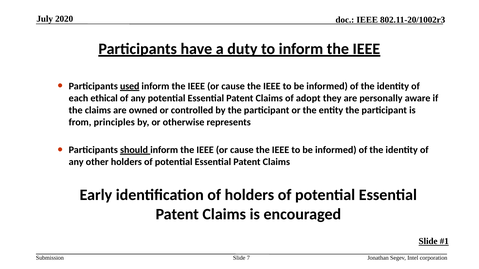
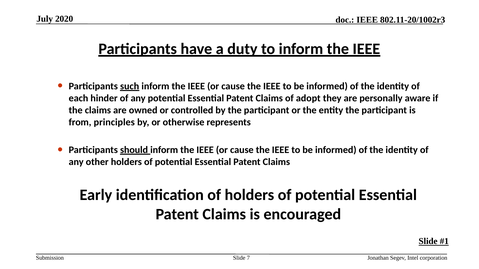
used: used -> such (130, 86)
ethical: ethical -> hinder (104, 98)
